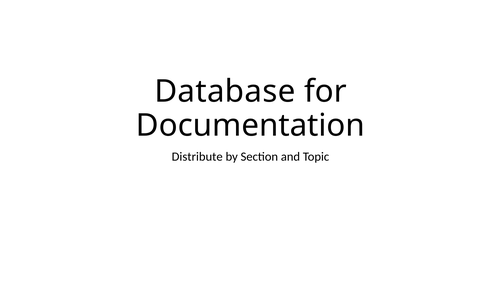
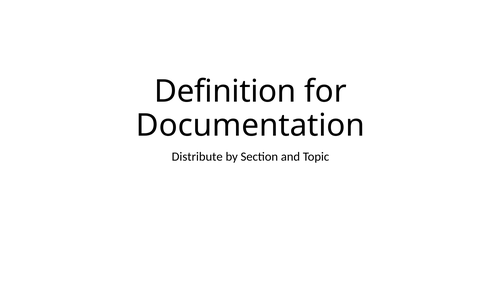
Database: Database -> Definition (225, 91)
